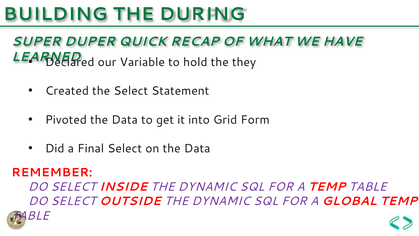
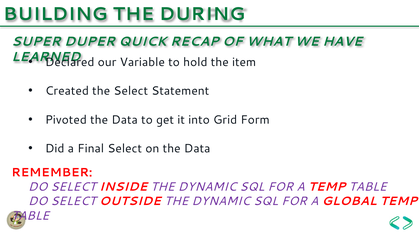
they: they -> item (244, 62)
